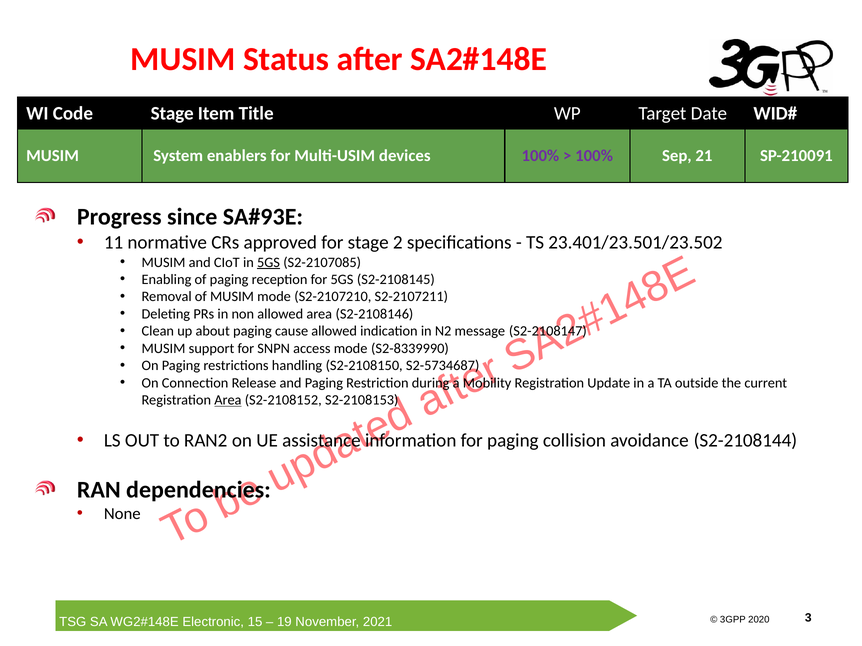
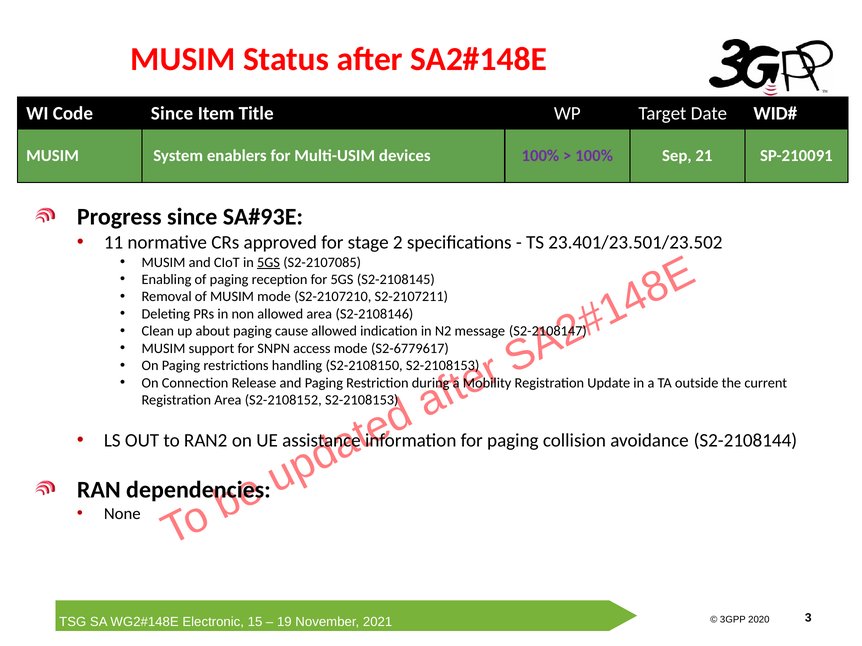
Code Stage: Stage -> Since (172, 113)
S2-8339990: S2-8339990 -> S2-6779617 (410, 349)
S2-2108150 S2-5734687: S2-5734687 -> S2-2108153 (443, 366)
Area underline: present -> none (228, 400)
